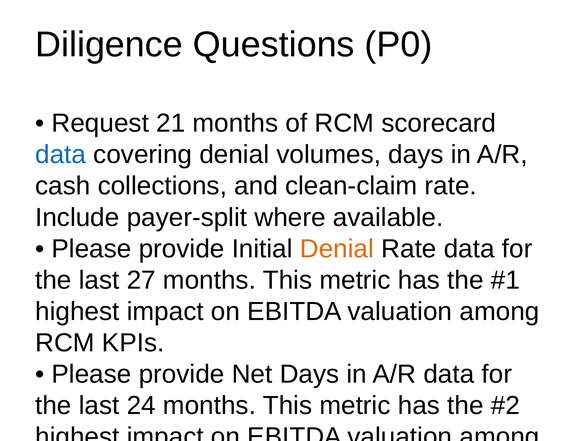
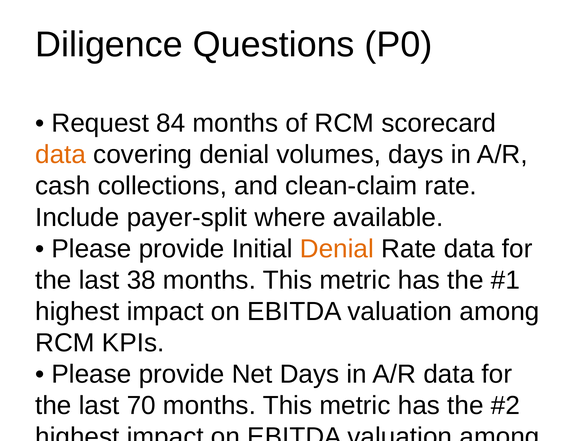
21: 21 -> 84 (171, 123)
data colour: blue -> orange (61, 155)
27: 27 -> 38 (141, 280)
24: 24 -> 70 (141, 406)
